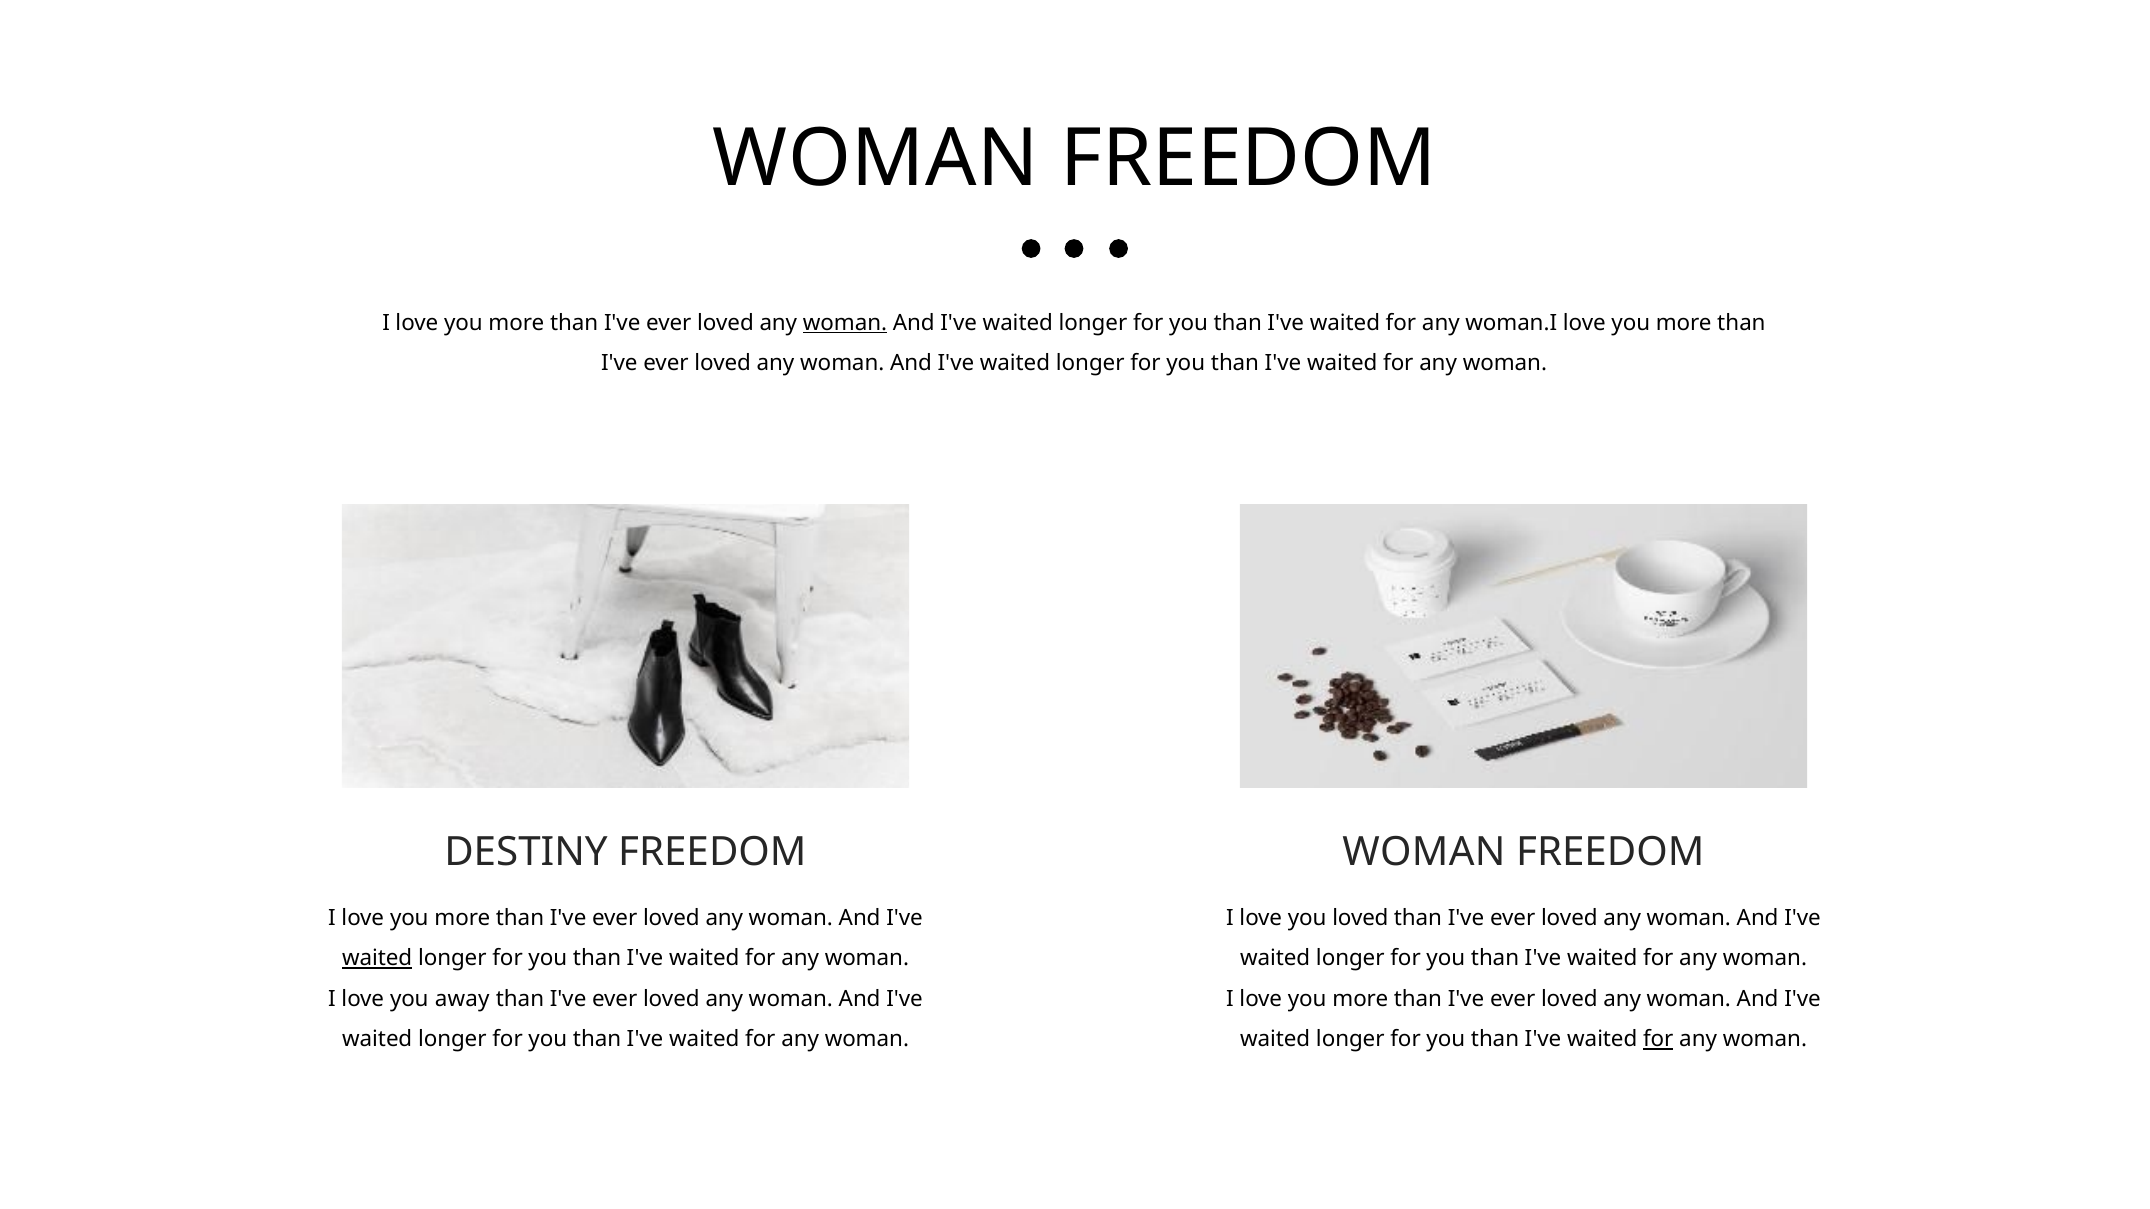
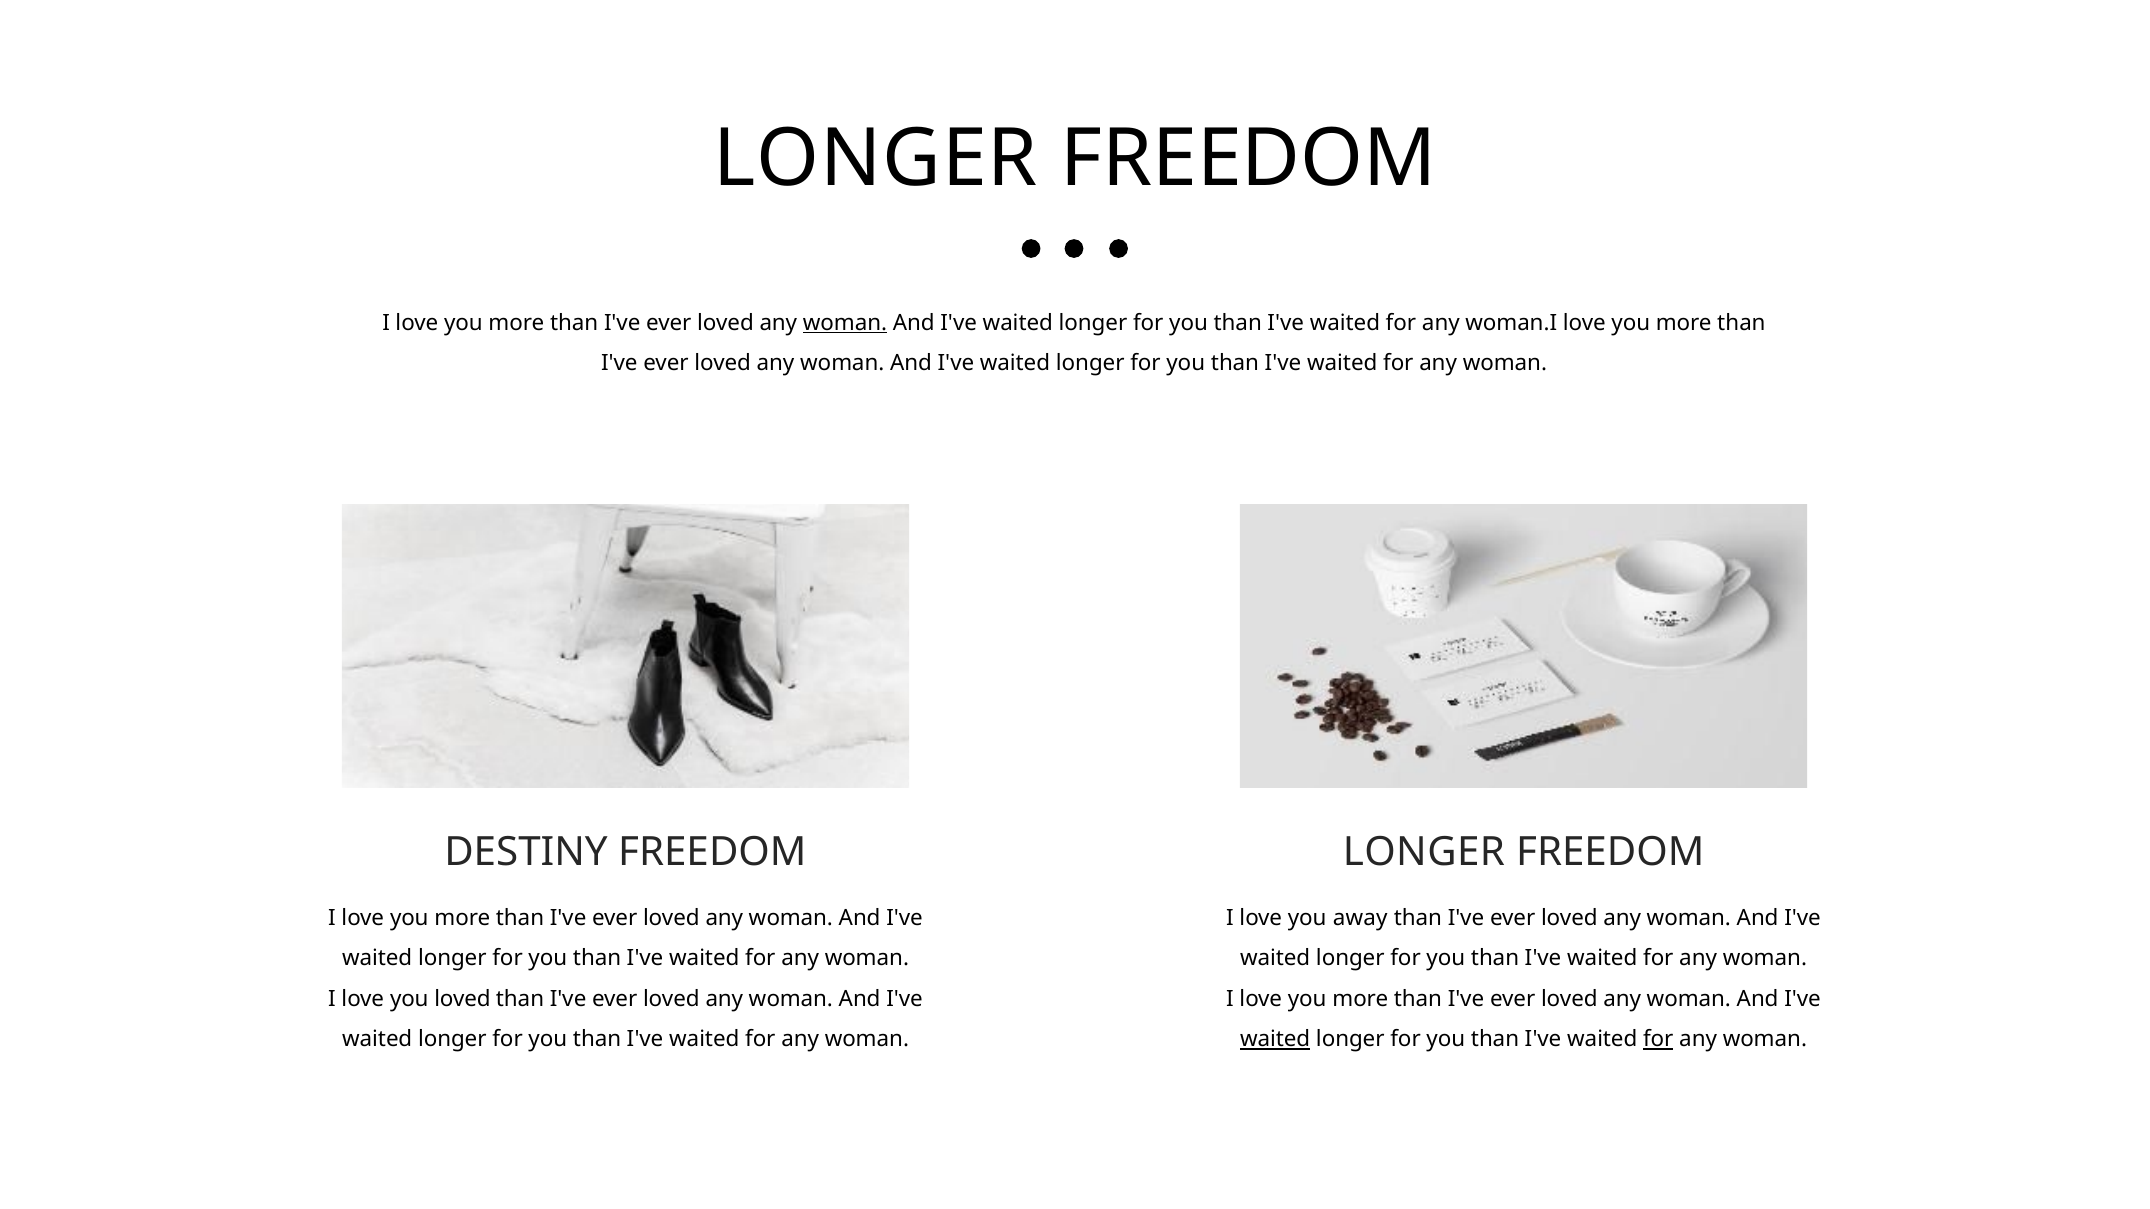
WOMAN: WOMAN -> LONGER (876, 159)
WOMAN: WOMAN -> LONGER (1424, 852)
you loved: loved -> away (1360, 918)
waited underline: present -> none (377, 959)
you away: away -> loved (462, 999)
waited underline: none -> present (1275, 1040)
